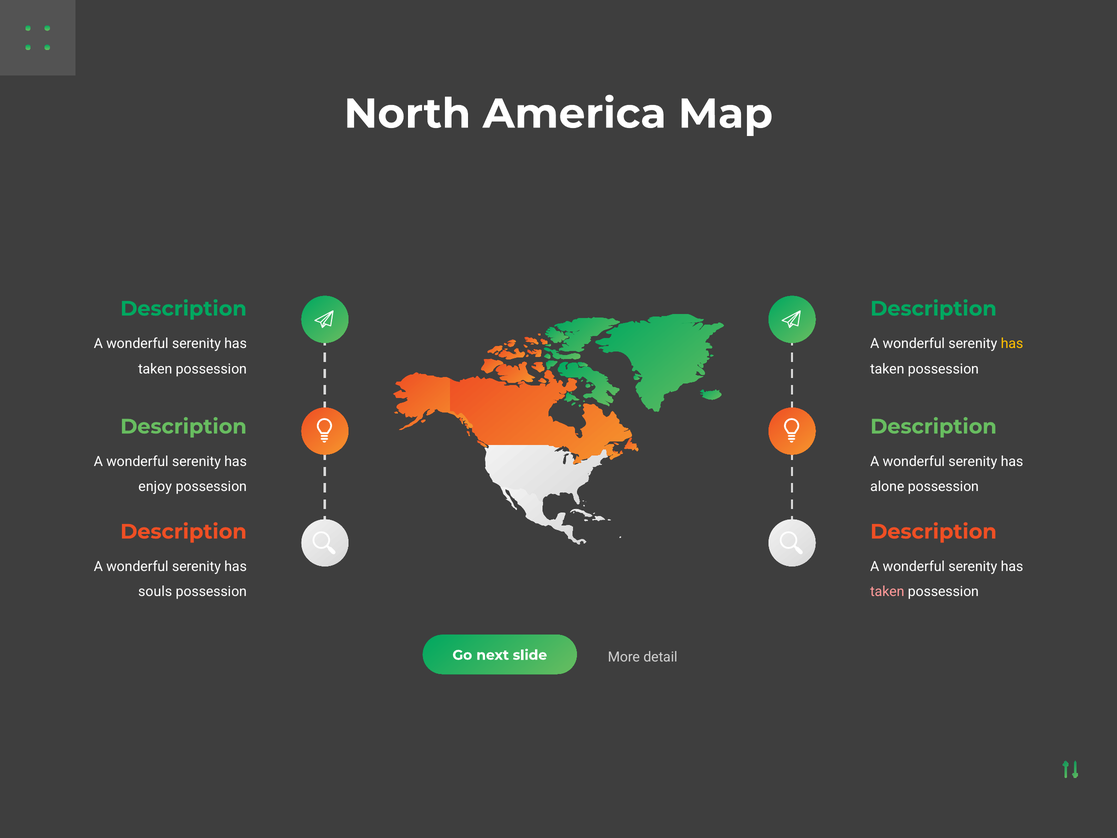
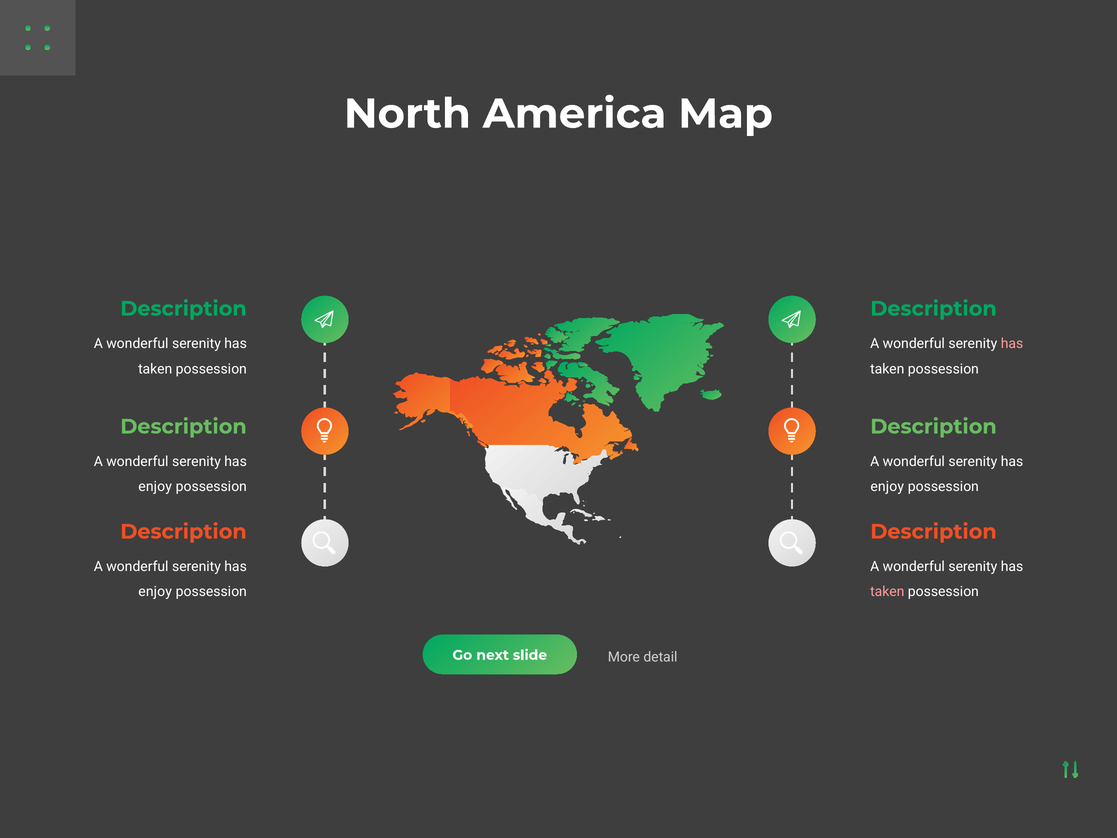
has colour: yellow -> pink (1012, 344)
alone: alone -> enjoy (887, 487)
souls: souls -> enjoy (155, 592)
